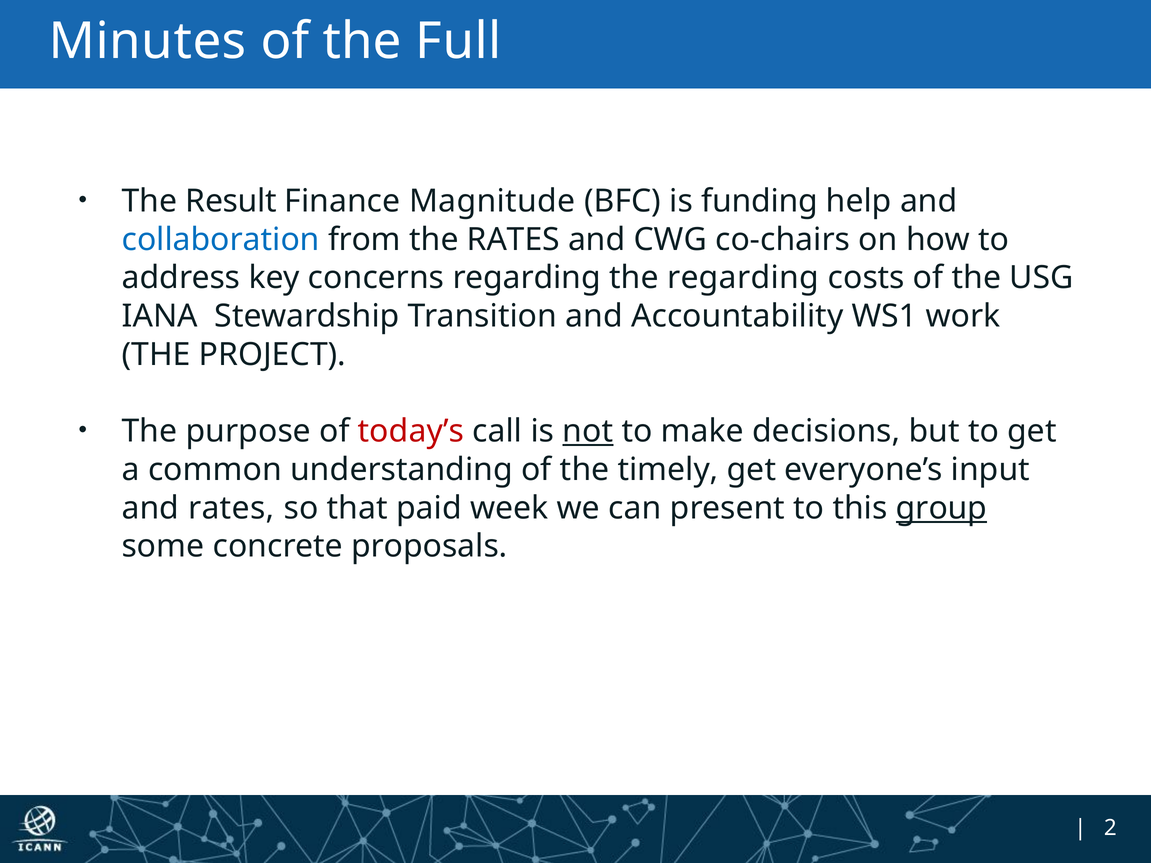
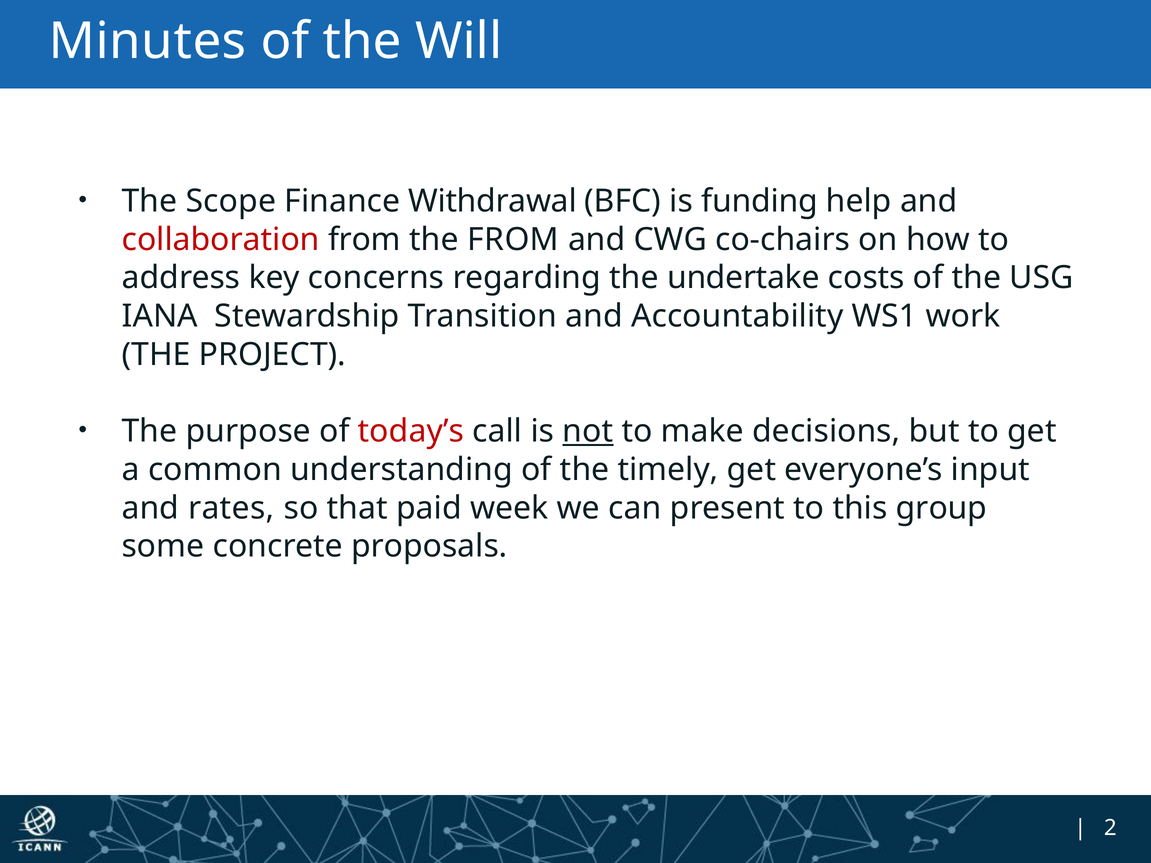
Full: Full -> Will (459, 41)
Result: Result -> Scope (231, 201)
Magnitude: Magnitude -> Withdrawal (492, 201)
collaboration colour: blue -> red (221, 240)
the RATES: RATES -> FROM (513, 240)
the regarding: regarding -> undertake (743, 278)
group underline: present -> none (942, 508)
